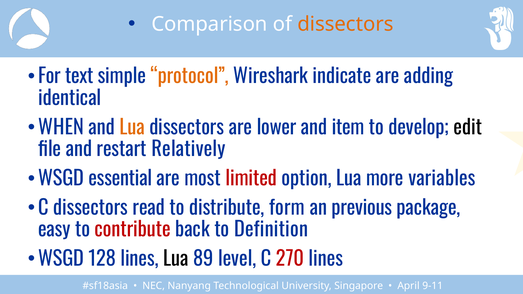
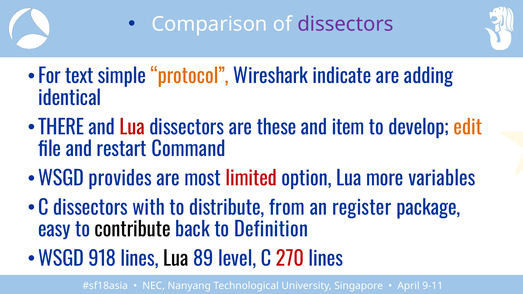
dissectors colour: orange -> purple (345, 24)
WHEN: WHEN -> THERE (61, 128)
Lua colour: orange -> red (132, 128)
lower: lower -> these (277, 128)
edit colour: black -> orange (468, 128)
Relatively: Relatively -> Command (188, 150)
essential: essential -> provides (120, 179)
read: read -> with (149, 208)
form: form -> from (287, 208)
previous: previous -> register (362, 208)
contribute colour: red -> black (133, 230)
128: 128 -> 918 (102, 259)
